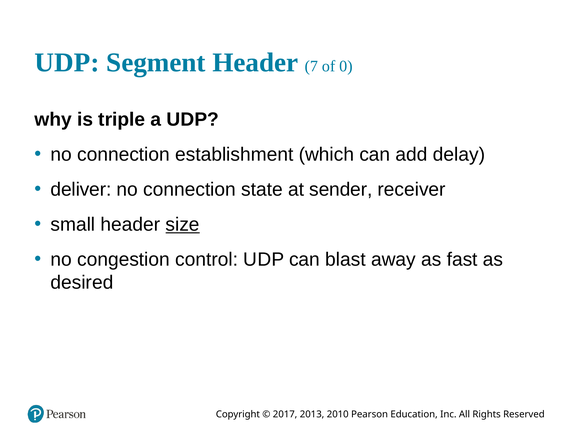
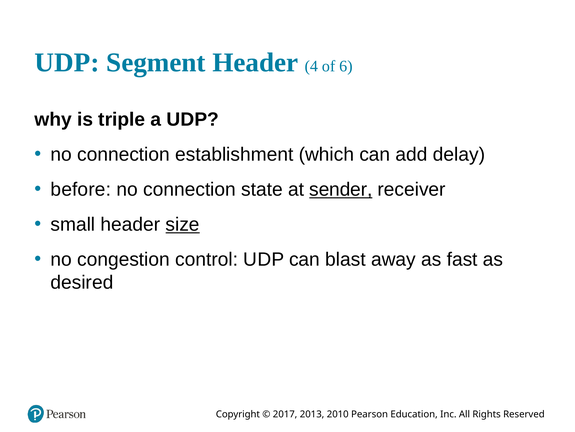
7: 7 -> 4 (311, 66)
0: 0 -> 6 (346, 66)
deliver: deliver -> before (81, 189)
sender underline: none -> present (341, 189)
